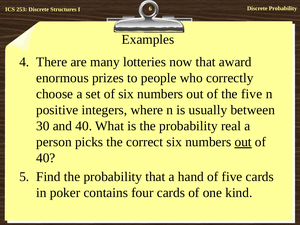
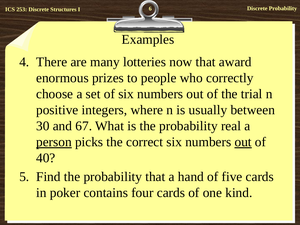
the five: five -> trial (252, 94)
and 40: 40 -> 67 (84, 126)
person underline: none -> present (54, 142)
